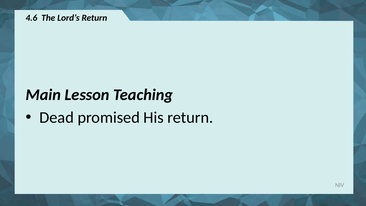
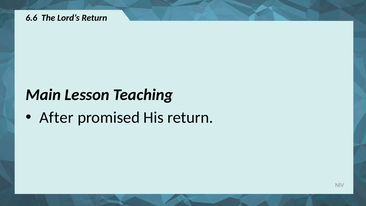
4.6: 4.6 -> 6.6 (31, 18)
Dead: Dead -> After (56, 118)
